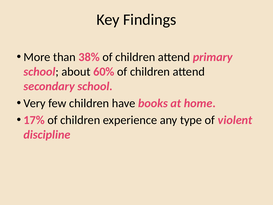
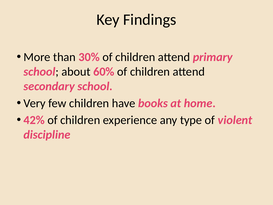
38%: 38% -> 30% (89, 57)
17%: 17% -> 42% (34, 120)
